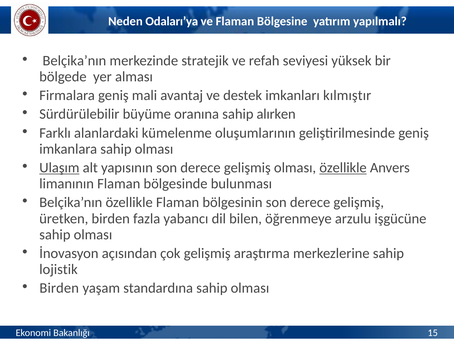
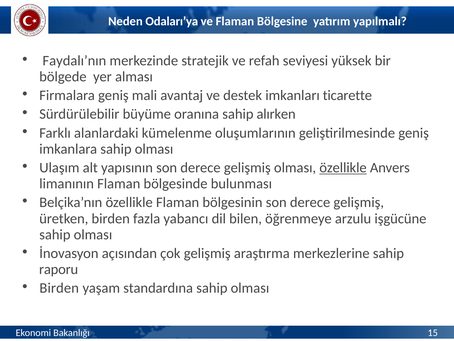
Belçika’nın: Belçika’nın -> Faydalı’nın (74, 61)
kılmıştır: kılmıştır -> ticarette (347, 95)
Ulaşım underline: present -> none (59, 167)
lojistik: lojistik -> raporu (59, 269)
